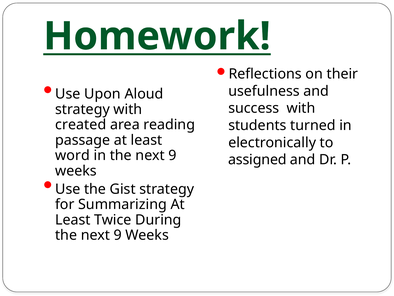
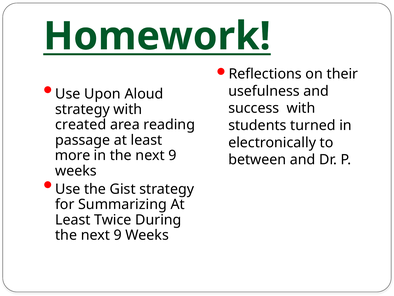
word: word -> more (73, 155)
assigned: assigned -> between (257, 159)
